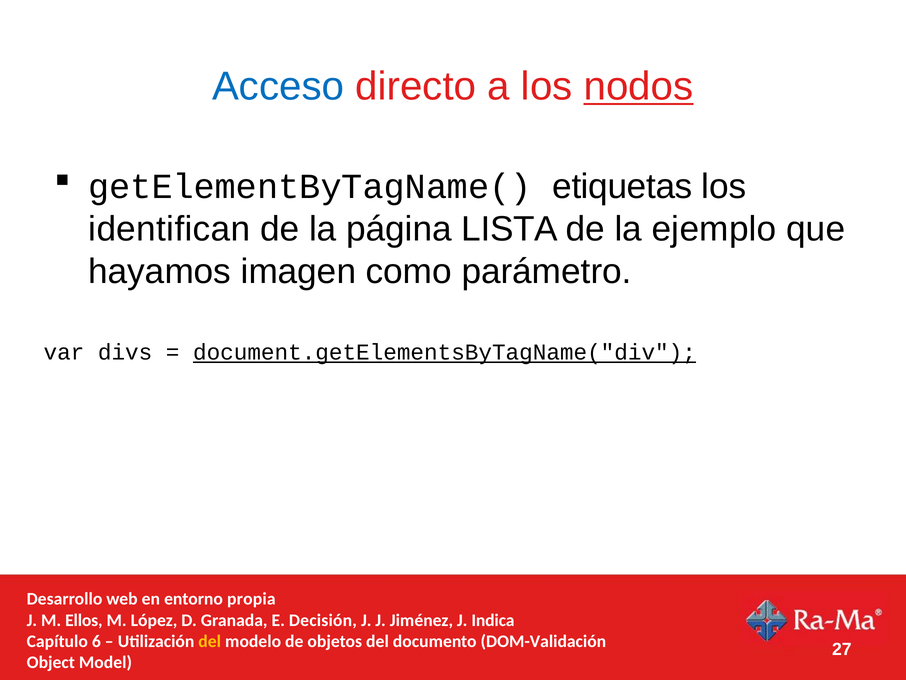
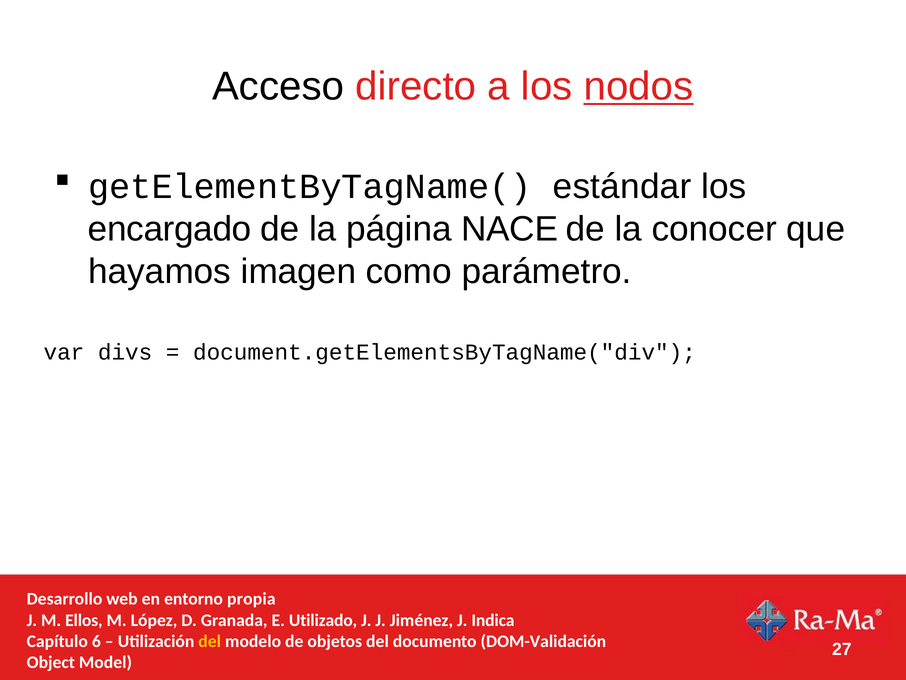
Acceso colour: blue -> black (278, 87)
etiquetas: etiquetas -> estándar (622, 187)
identifican: identifican -> encargado (170, 229)
LISTA: LISTA -> NACE (510, 229)
ejemplo: ejemplo -> conocer (714, 229)
document.getElementsByTagName("div underline: present -> none (444, 352)
Decisión: Decisión -> Utilizado (323, 620)
